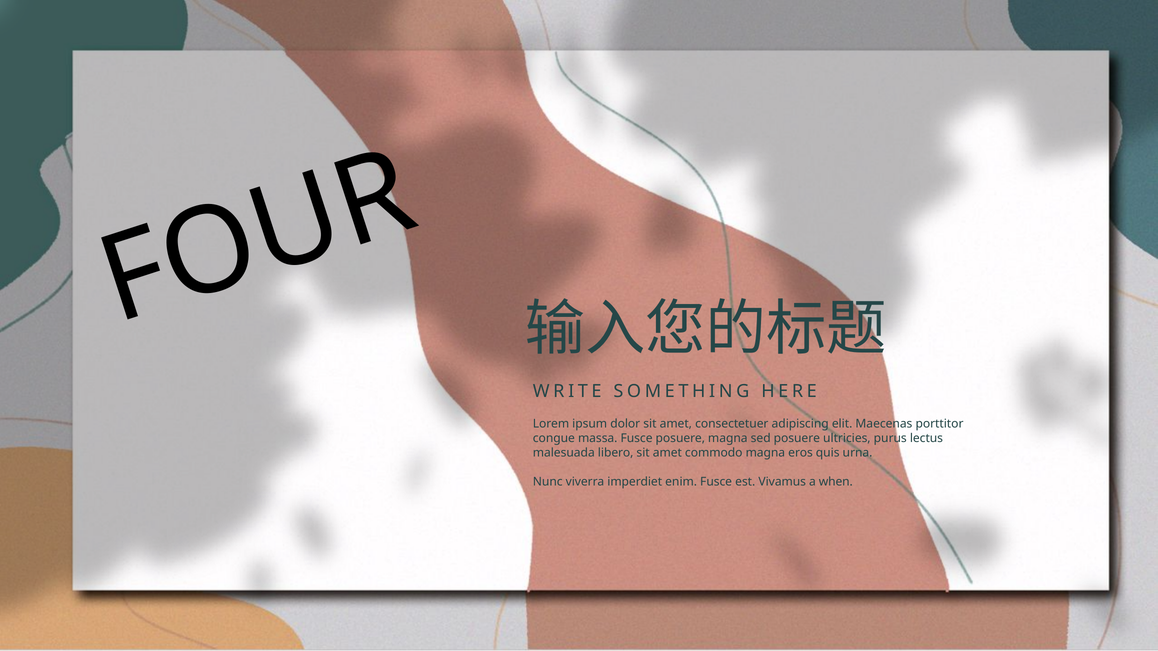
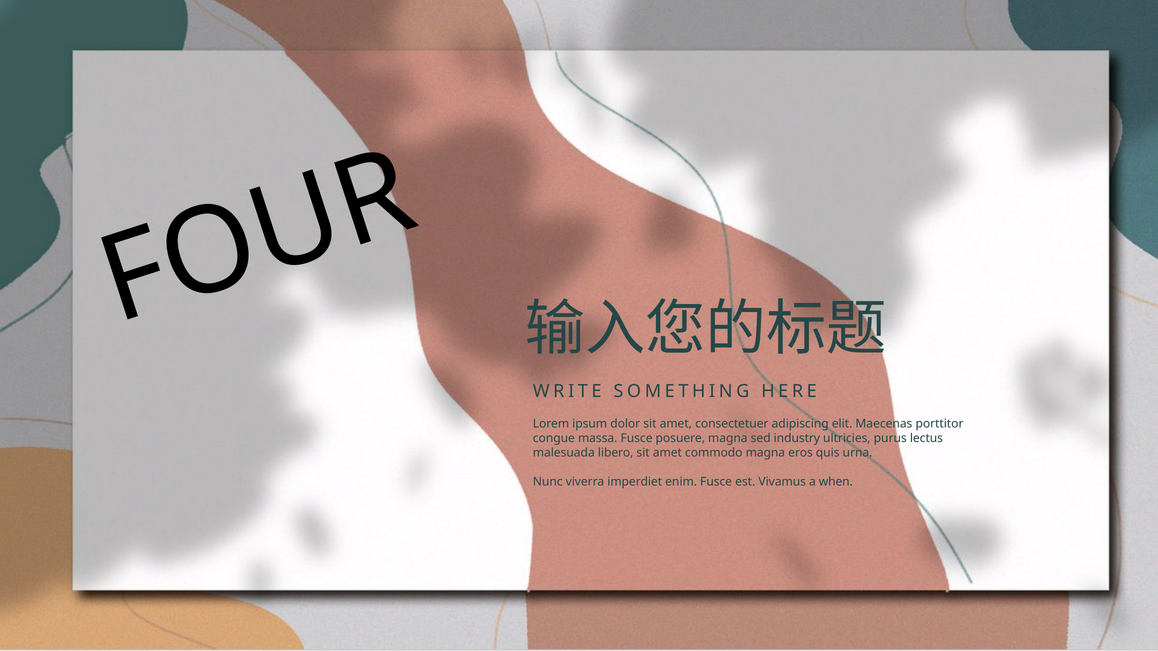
sed posuere: posuere -> industry (797, 439)
